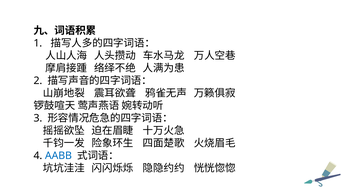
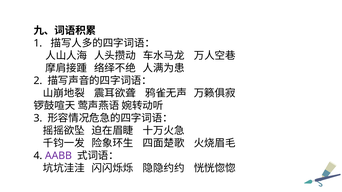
AABB colour: blue -> purple (58, 156)
